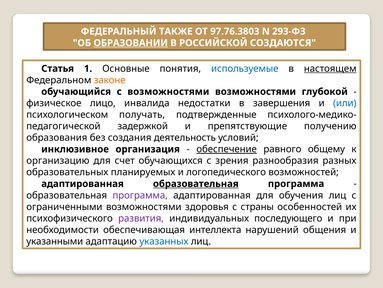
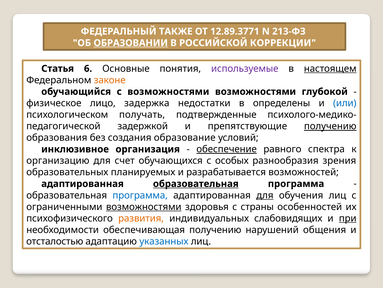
97.76.3803: 97.76.3803 -> 12.89.3771 (235, 31)
293-ФЗ: 293-ФЗ -> 213-ФЗ (289, 31)
СОЗДАЮТСЯ: СОЗДАЮТСЯ -> КОРРЕКЦИИ (283, 43)
1: 1 -> 6 (88, 68)
используемые colour: blue -> purple (245, 68)
инвалида: инвалида -> задержка (147, 103)
завершения: завершения -> определены (282, 103)
получению underline: none -> present (330, 126)
деятельность: деятельность -> образование (185, 137)
общему: общему -> спектра (326, 149)
зрения: зрения -> особых (232, 160)
разных: разных -> зрения (339, 160)
логопедического: логопедического -> разрабатывается (226, 172)
программа colour: purple -> blue (140, 195)
для underline: none -> present (265, 195)
возможностями underline: none -> present (144, 206)
развития colour: purple -> orange (141, 218)
последующего: последующего -> слабовидящих (288, 218)
при underline: none -> present (348, 218)
обеспечивающая интеллекта: интеллекта -> получению (215, 229)
указанными: указанными -> отсталостью (55, 241)
